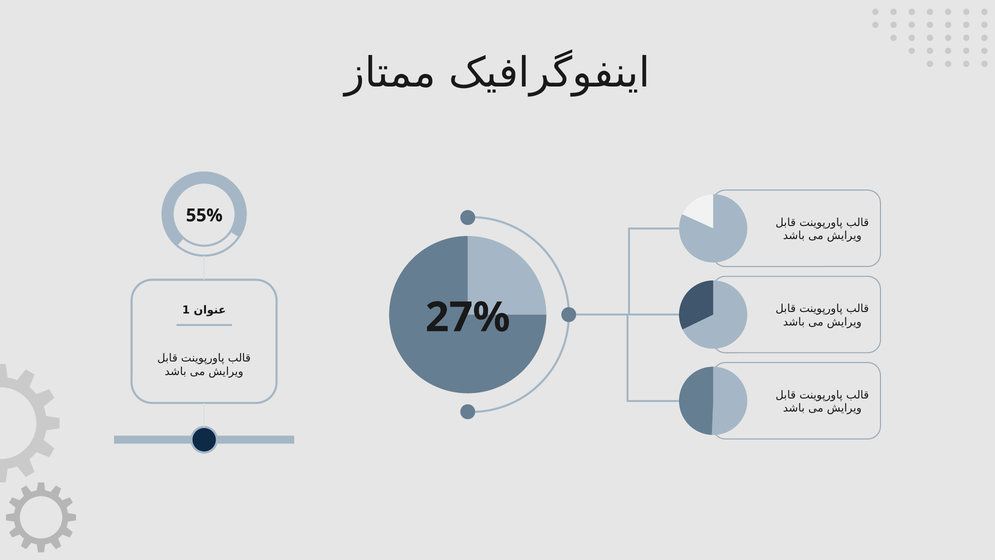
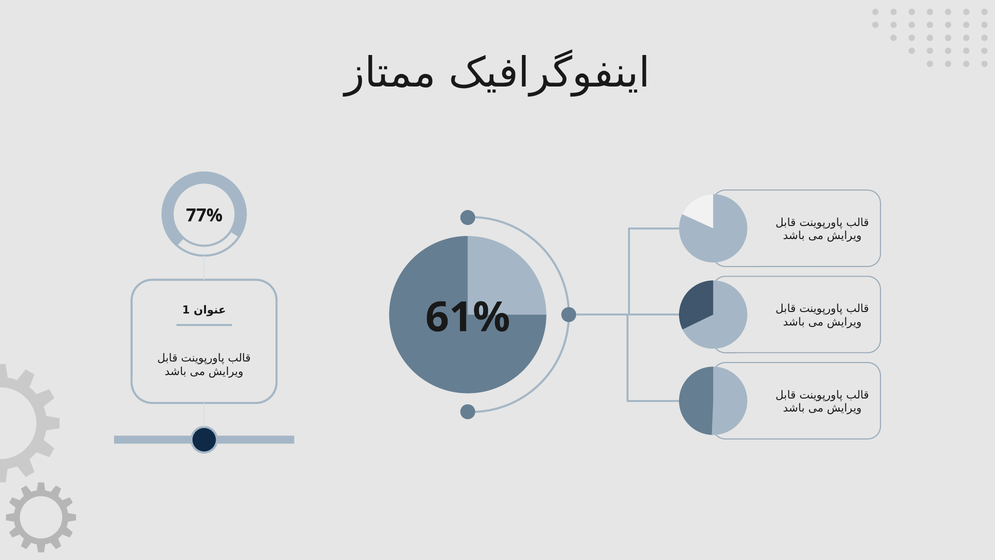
55%: 55% -> 77% (204, 215)
27%: 27% -> 61% (468, 317)
